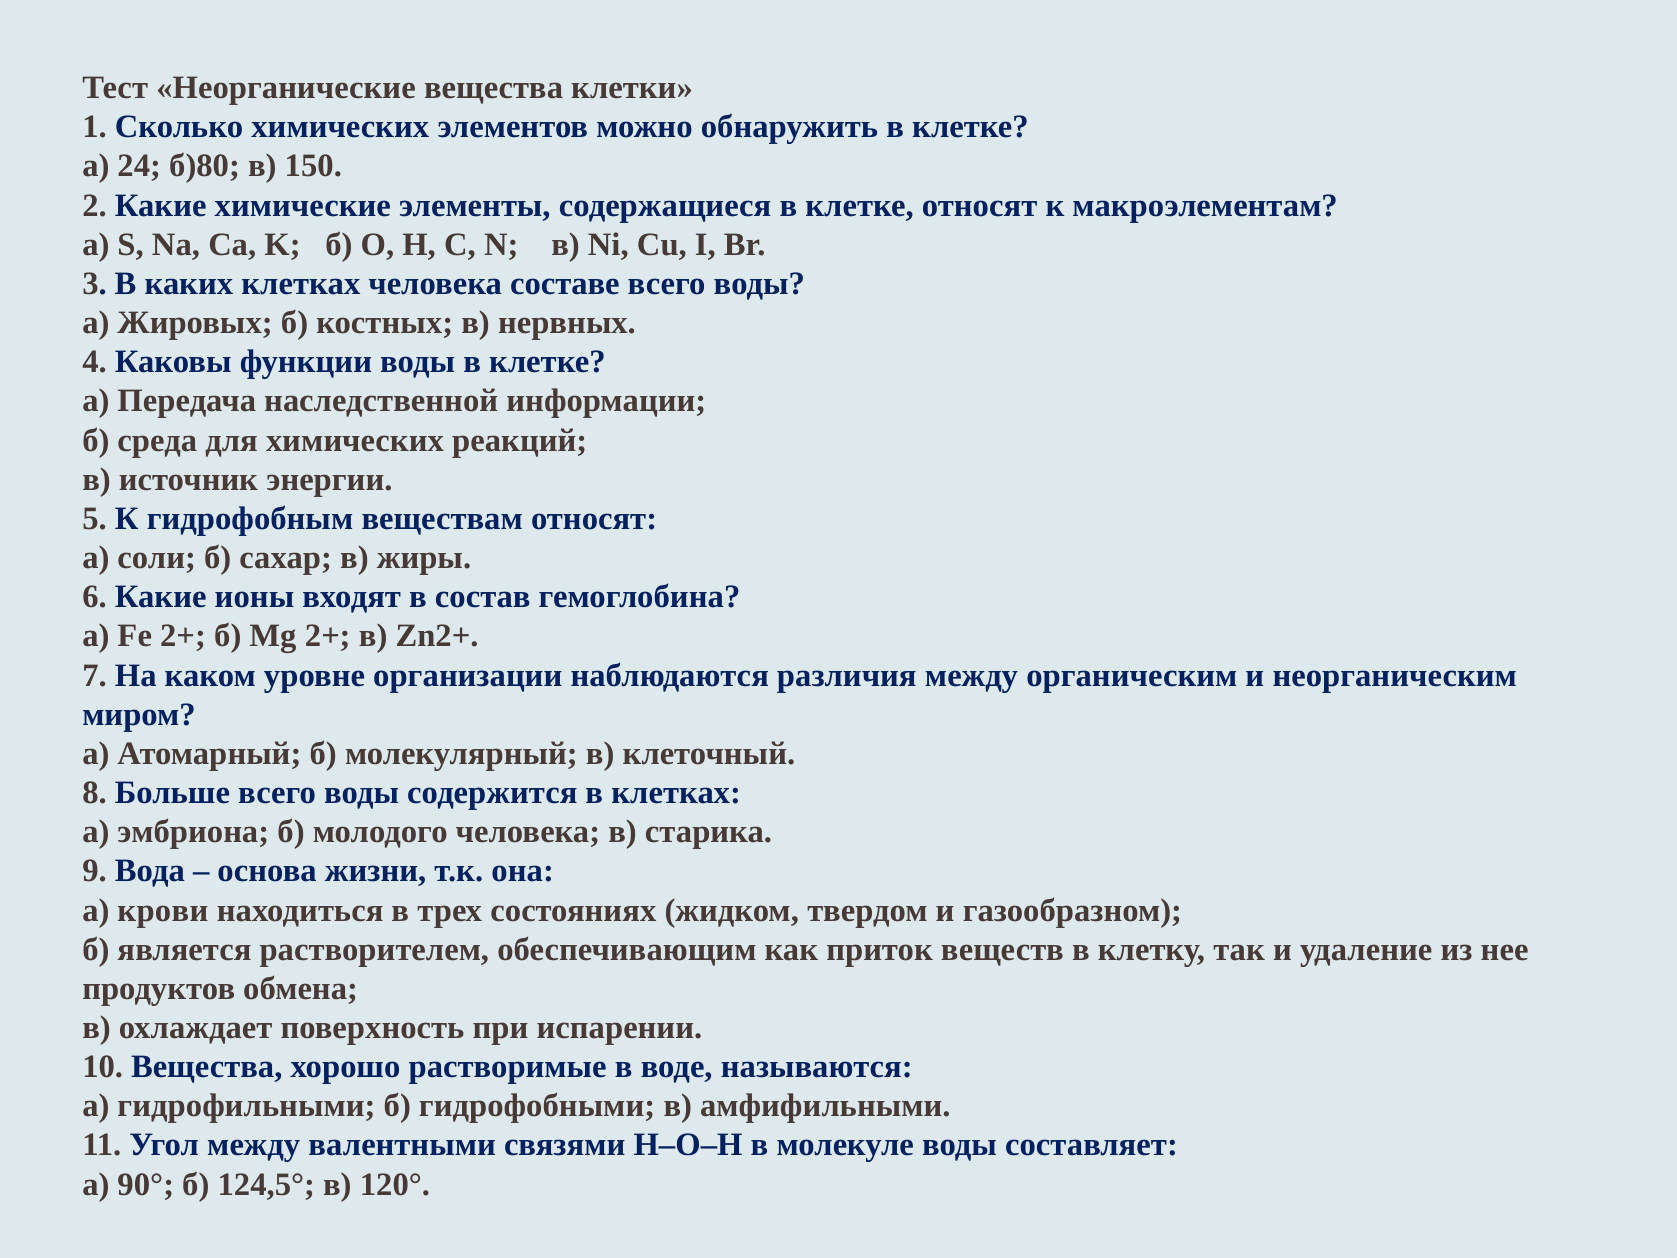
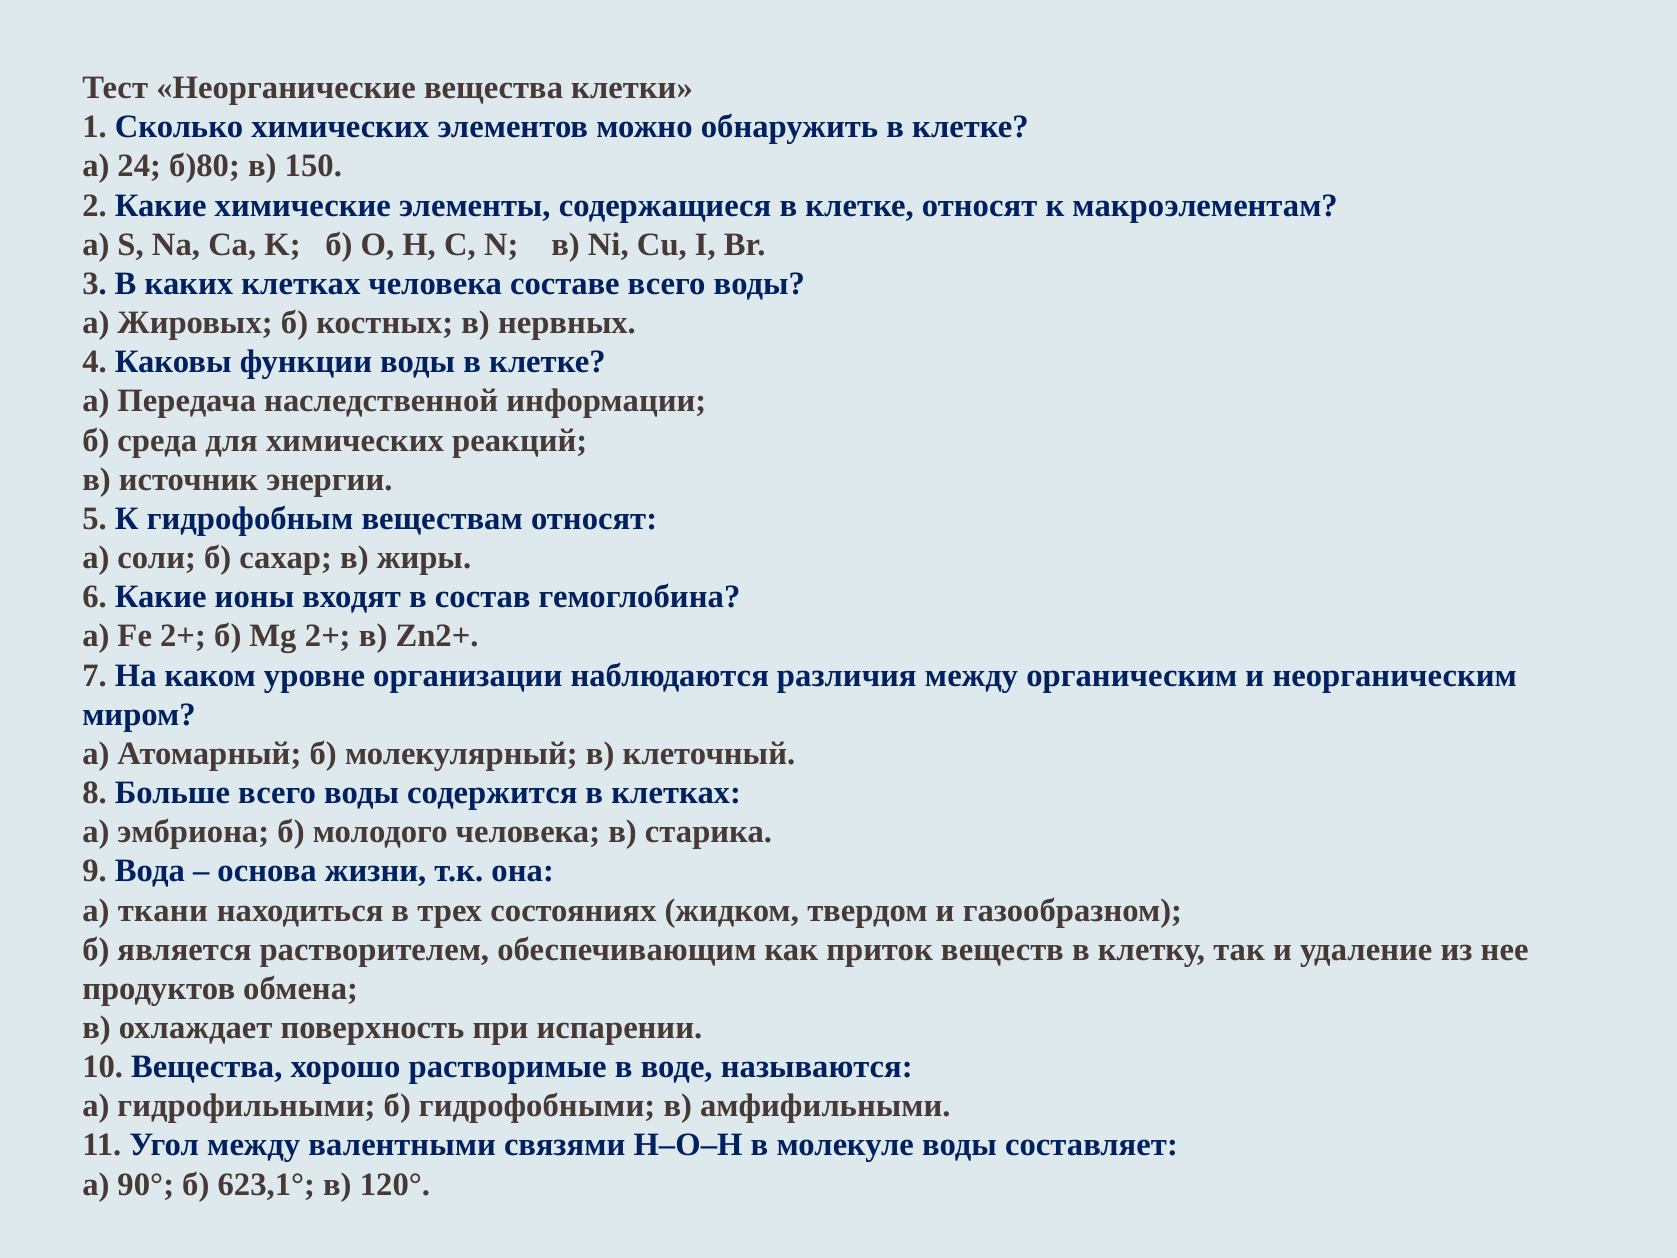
крови: крови -> ткани (163, 910)
124,5°: 124,5° -> 623,1° (266, 1184)
